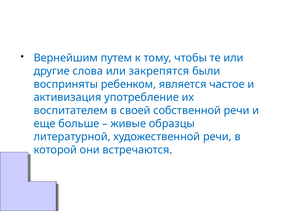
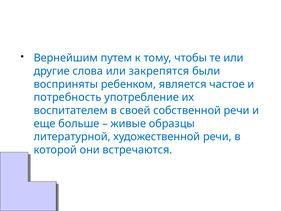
активизация: активизация -> потребность (68, 97)
